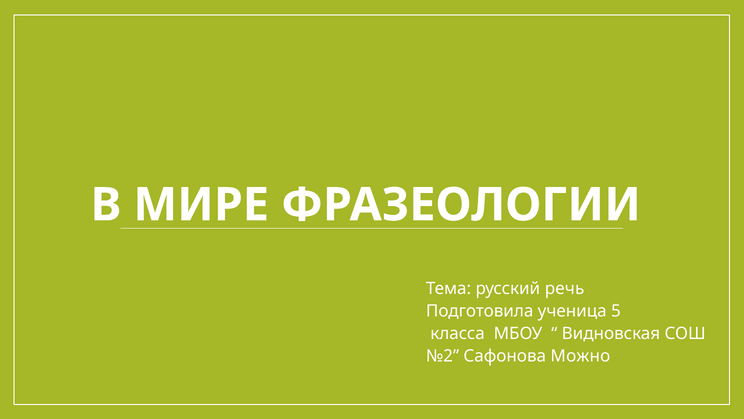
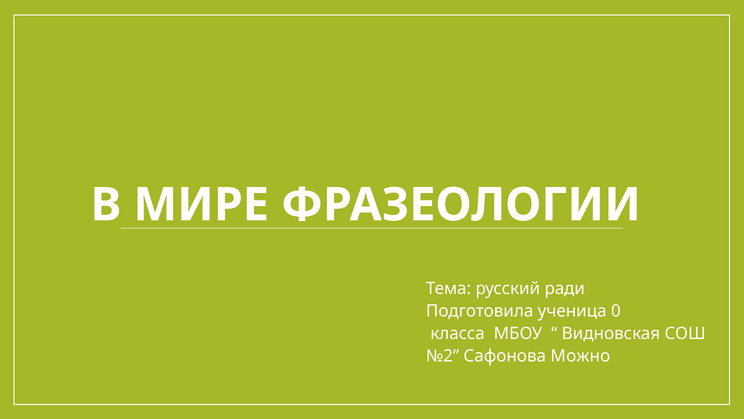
речь: речь -> ради (565, 288)
5: 5 -> 0 (616, 311)
